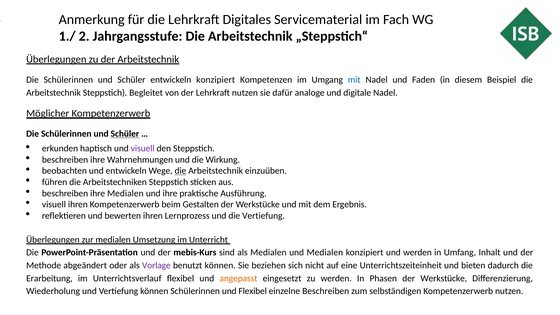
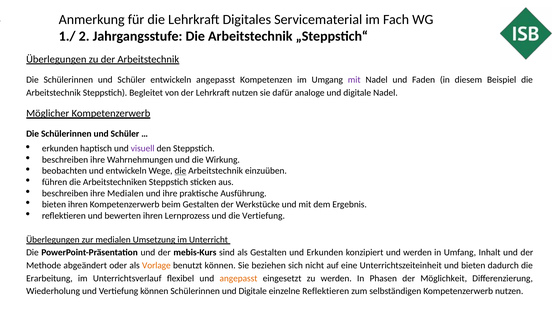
entwickeln konzipiert: konzipiert -> angepasst (216, 80)
mit colour: blue -> purple (354, 80)
Schüler underline: present -> none (125, 134)
visuell: visuell -> bieten (54, 204)
als Medialen: Medialen -> Gestalten (268, 253)
und Medialen: Medialen -> Erkunden (325, 253)
Vorlage colour: purple -> orange (156, 265)
Phasen der Werkstücke: Werkstücke -> Möglichkeit (444, 278)
Schülerinnen und Flexibel: Flexibel -> Digitale (253, 291)
einzelne Beschreiben: Beschreiben -> Reflektieren (326, 291)
